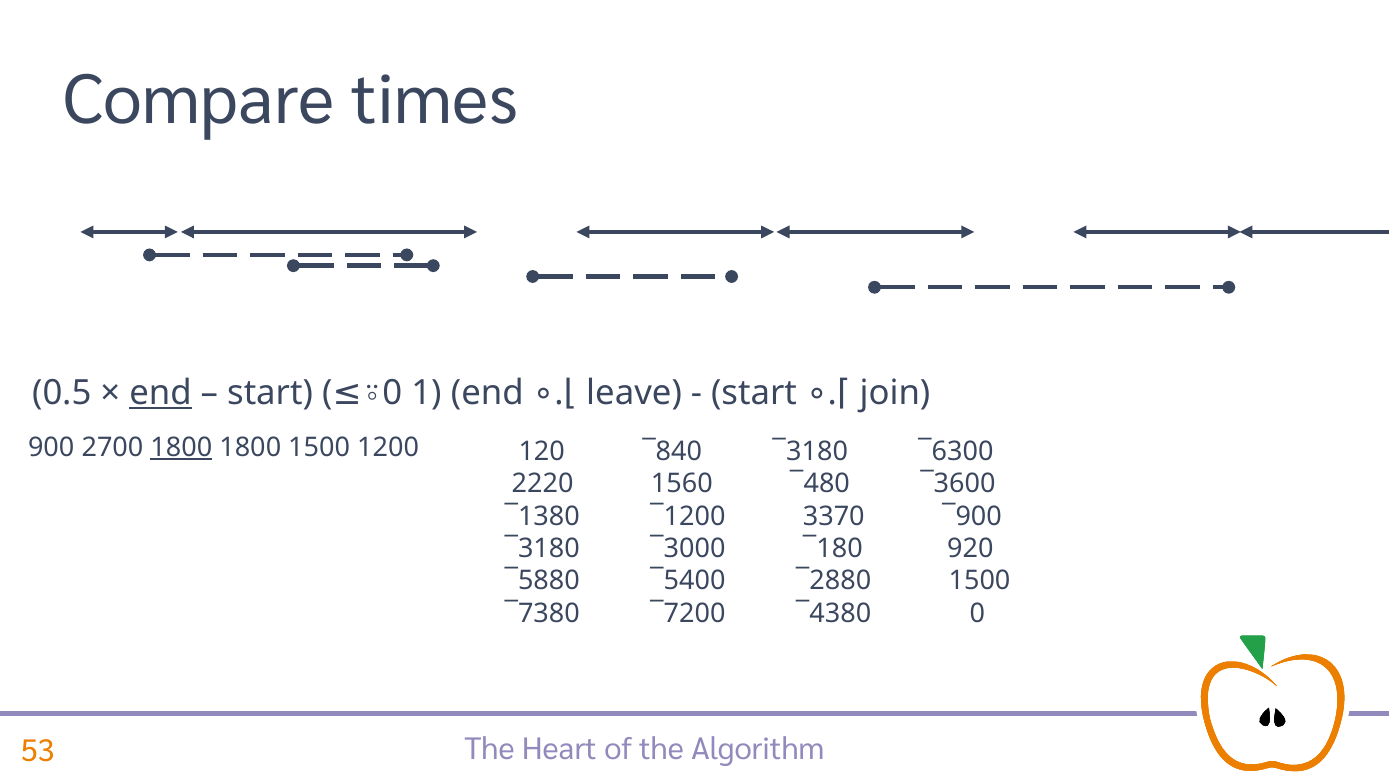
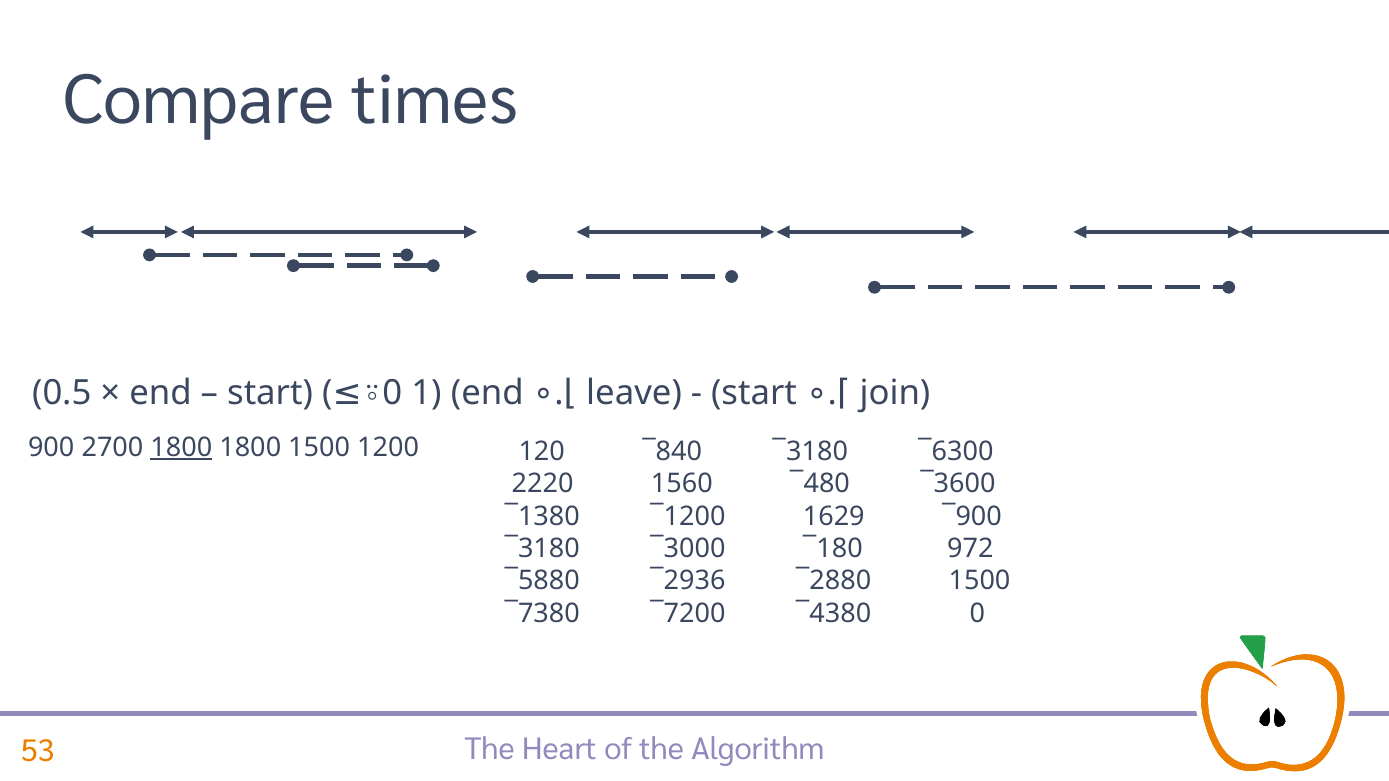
end underline: present -> none (160, 393)
3370: 3370 -> 1629 (834, 516)
920: 920 -> 972 (970, 549)
¯5400: ¯5400 -> ¯2936 (688, 581)
